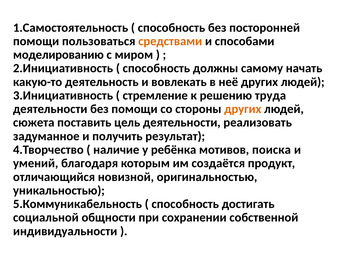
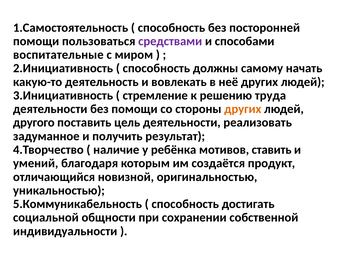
средствами colour: orange -> purple (170, 41)
моделированию: моделированию -> воспитательные (58, 55)
сюжета: сюжета -> другого (34, 123)
поиска: поиска -> ставить (272, 150)
